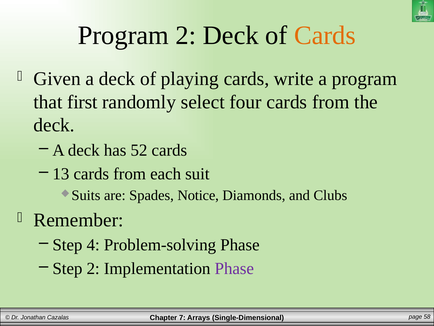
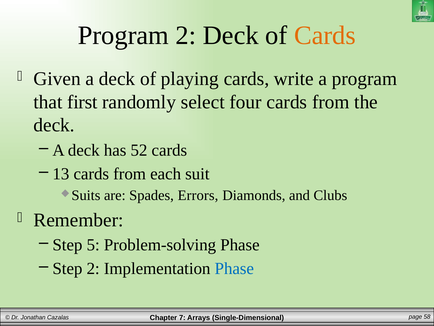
Notice: Notice -> Errors (198, 195)
4: 4 -> 5 (93, 245)
Phase colour: purple -> blue (234, 268)
